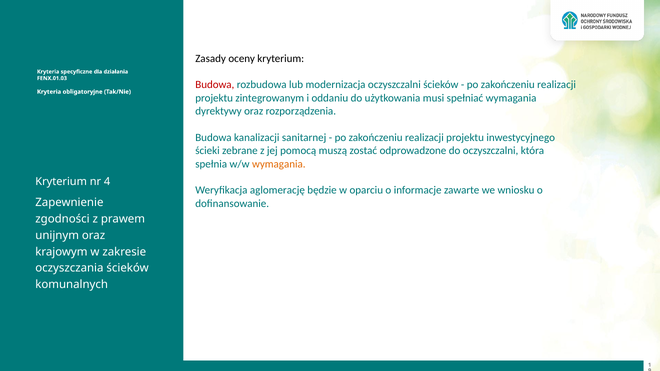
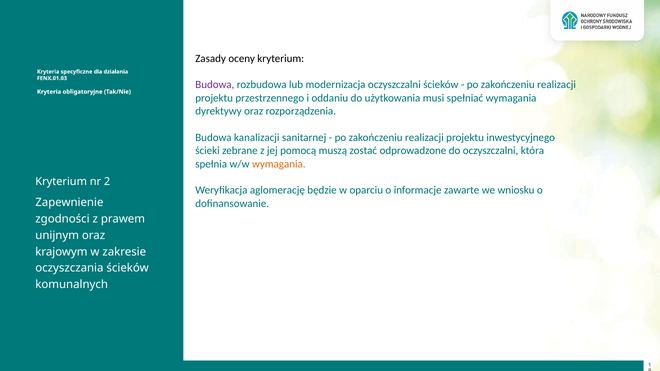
Budowa colour: red -> purple (215, 85)
zintegrowanym: zintegrowanym -> przestrzennego (270, 98)
4: 4 -> 2 (107, 182)
